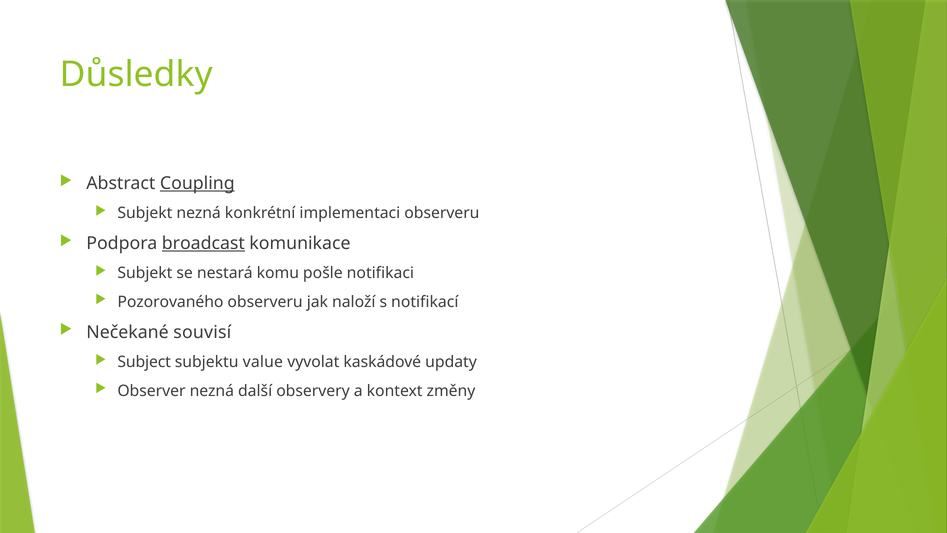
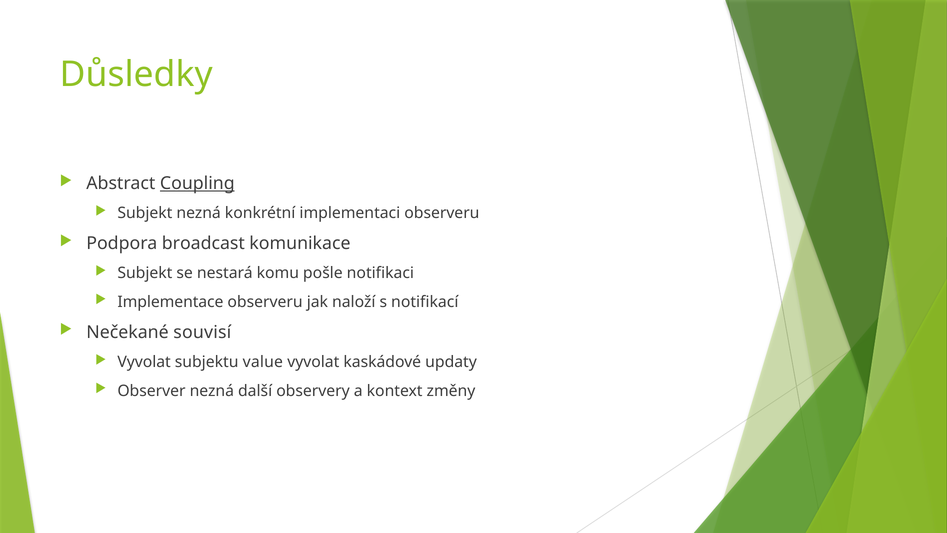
broadcast underline: present -> none (203, 243)
Pozorovaného: Pozorovaného -> Implementace (170, 302)
Subject: Subject -> Vyvolat (144, 362)
